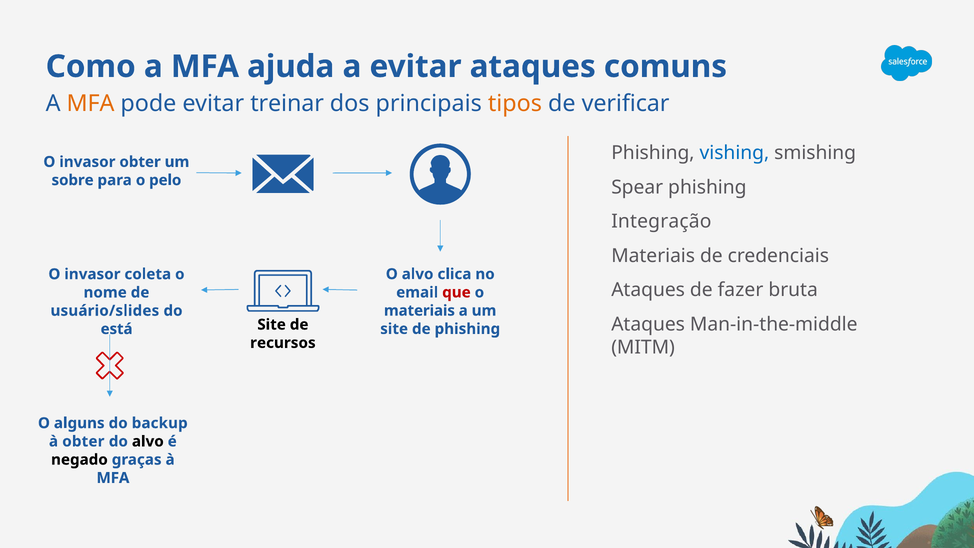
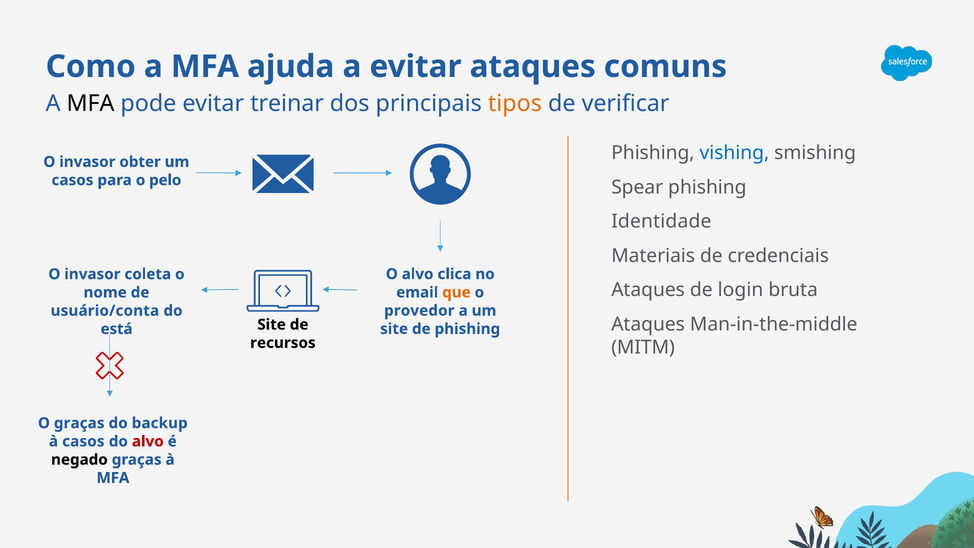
MFA colour: orange -> black (91, 103)
sobre: sobre -> casos (73, 180)
Integração: Integração -> Identidade (661, 222)
fazer: fazer -> login (741, 290)
que colour: red -> orange (456, 292)
materiais: materiais -> provedor (419, 311)
usuário/slides: usuário/slides -> usuário/conta (105, 311)
O alguns: alguns -> graças (79, 423)
à obter: obter -> casos (83, 441)
alvo colour: black -> red (148, 441)
